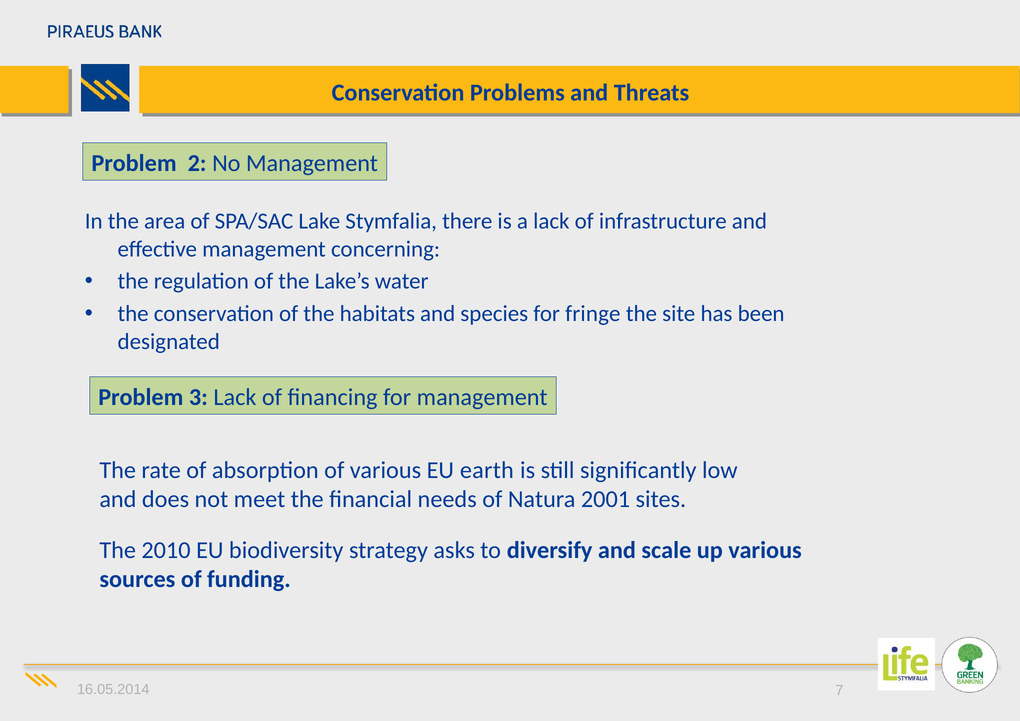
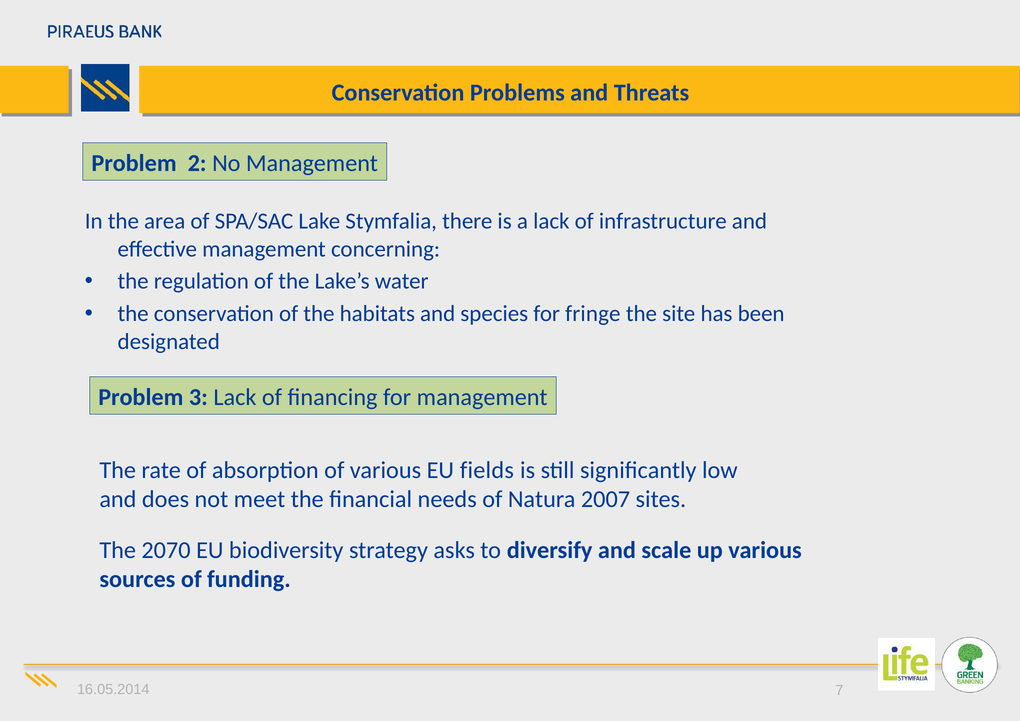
earth: earth -> fields (487, 471)
2001: 2001 -> 2007 (605, 500)
2010: 2010 -> 2070 (166, 551)
